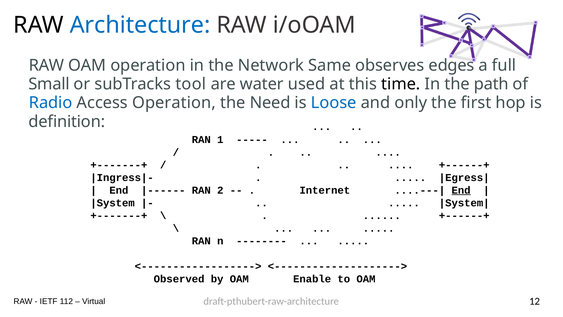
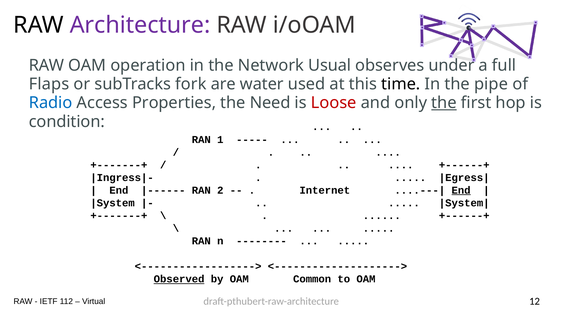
Architecture colour: blue -> purple (140, 25)
Same: Same -> Usual (330, 65)
edges: edges -> under (452, 65)
Small: Small -> Flaps (49, 84)
tool: tool -> fork (191, 84)
path: path -> pipe (491, 84)
Access Operation: Operation -> Properties (174, 103)
Loose colour: blue -> red (334, 103)
the underline: none -> present (444, 103)
definition: definition -> condition (67, 122)
Observed underline: none -> present (179, 279)
Enable: Enable -> Common (312, 279)
